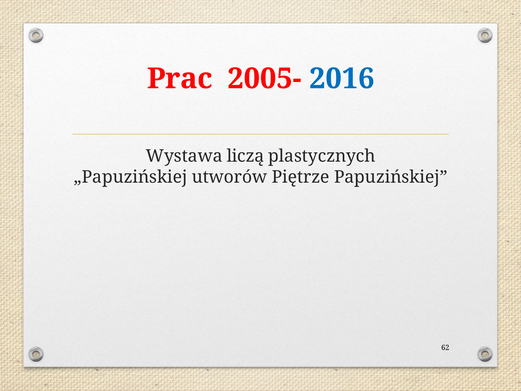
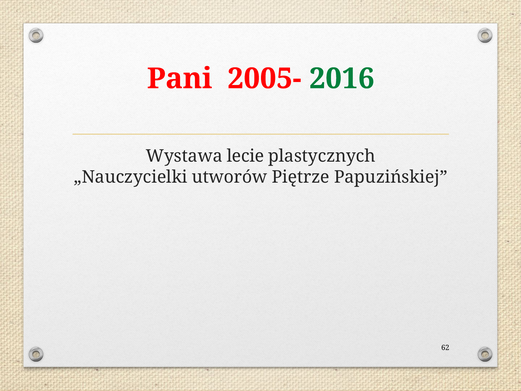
Prac: Prac -> Pani (180, 79)
2016 colour: blue -> green (342, 79)
liczą: liczą -> lecie (245, 156)
„Papuzińskiej: „Papuzińskiej -> „Nauczycielki (131, 177)
